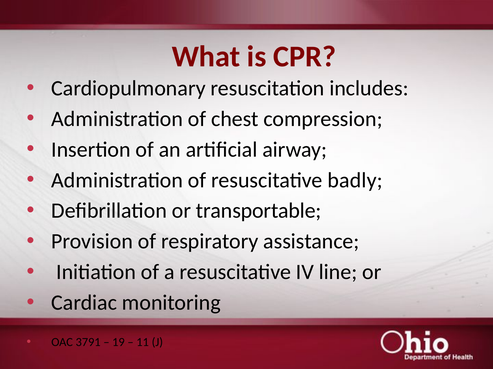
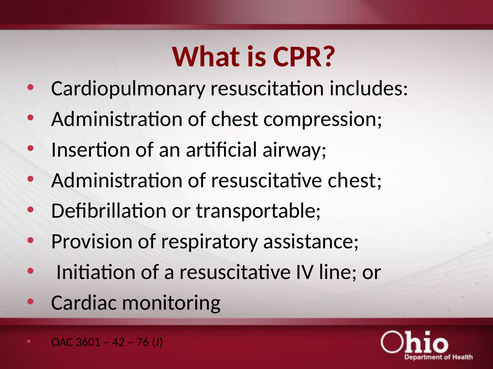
resuscitative badly: badly -> chest (355, 181)
3791: 3791 -> 3601 (88, 343)
19: 19 -> 42 (118, 343)
11: 11 -> 76 (143, 343)
